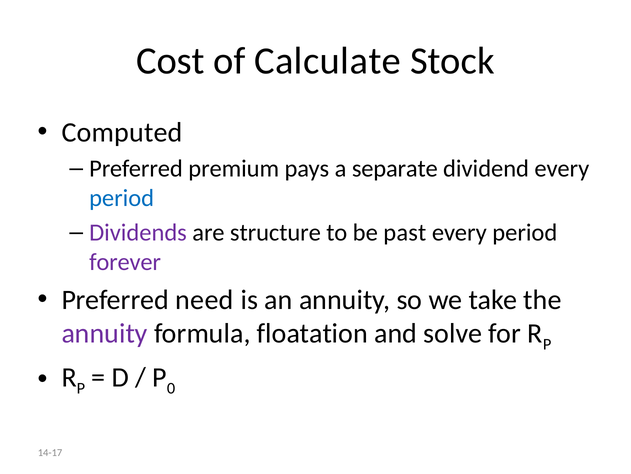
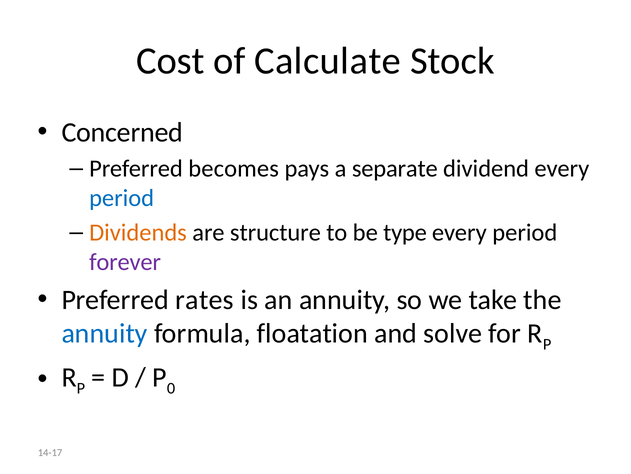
Computed: Computed -> Concerned (122, 132)
premium: premium -> becomes (234, 169)
Dividends colour: purple -> orange (138, 232)
past: past -> type (405, 232)
need: need -> rates (205, 299)
annuity colour: purple -> blue (105, 333)
